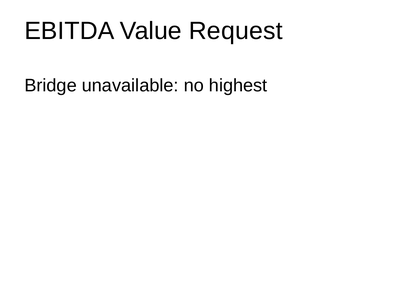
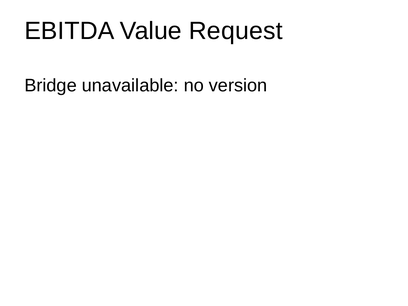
highest: highest -> version (238, 86)
